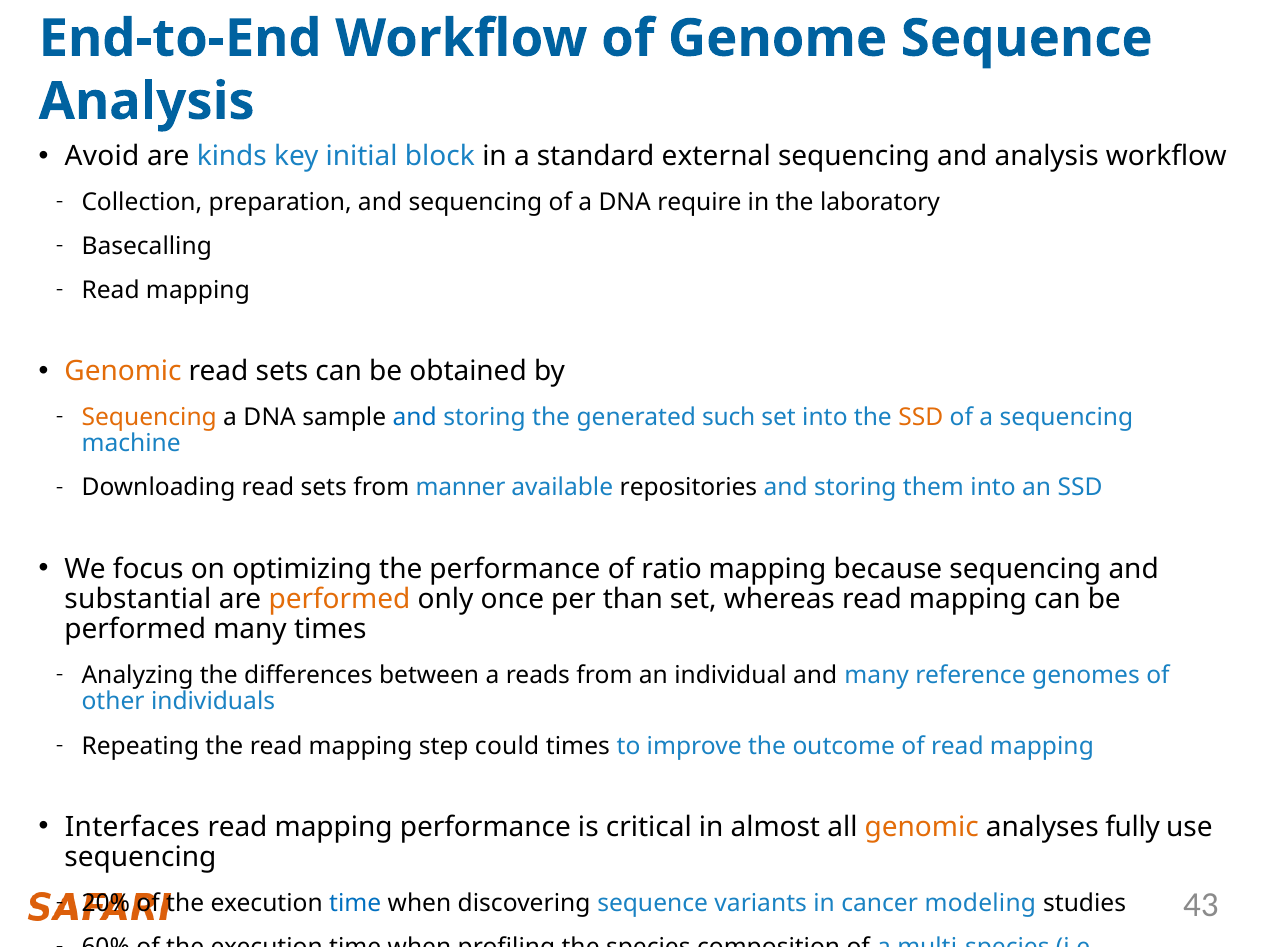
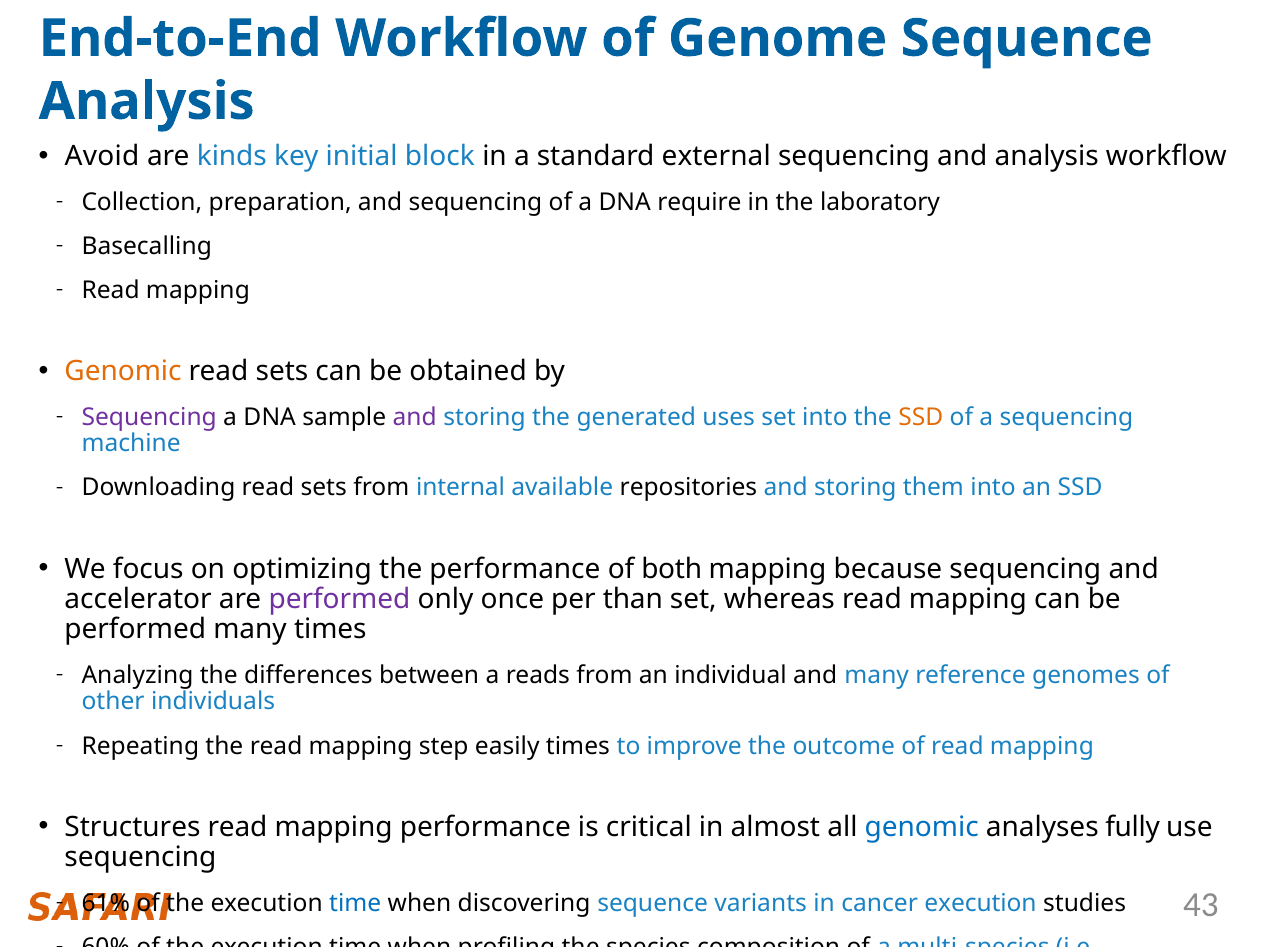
Sequencing colour: orange -> purple (149, 417)
and colour: blue -> purple (415, 417)
such: such -> uses (729, 417)
manner: manner -> internal (460, 488)
ratio: ratio -> both (672, 569)
substantial: substantial -> accelerator (138, 599)
performed colour: orange -> purple (340, 599)
could: could -> easily (507, 746)
Interfaces: Interfaces -> Structures (133, 827)
genomic colour: orange -> blue (922, 827)
20%: 20% -> 61% (106, 903)
cancer modeling: modeling -> execution (981, 903)
